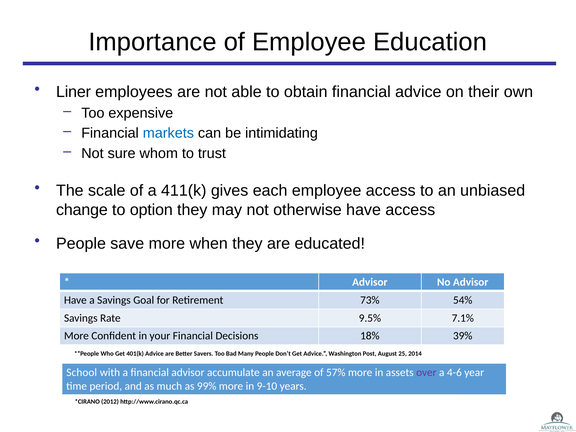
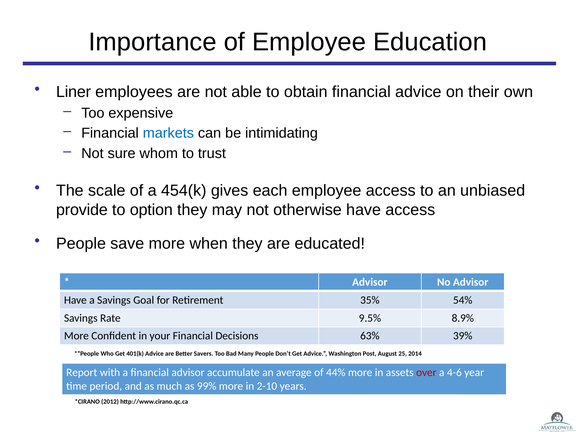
411(k: 411(k -> 454(k (184, 191)
change: change -> provide (82, 210)
73%: 73% -> 35% (370, 300)
7.1%: 7.1% -> 8.9% (463, 318)
18%: 18% -> 63% (370, 336)
School: School -> Report (82, 373)
57%: 57% -> 44% (336, 373)
over colour: purple -> red (426, 373)
9-10: 9-10 -> 2-10 (267, 386)
